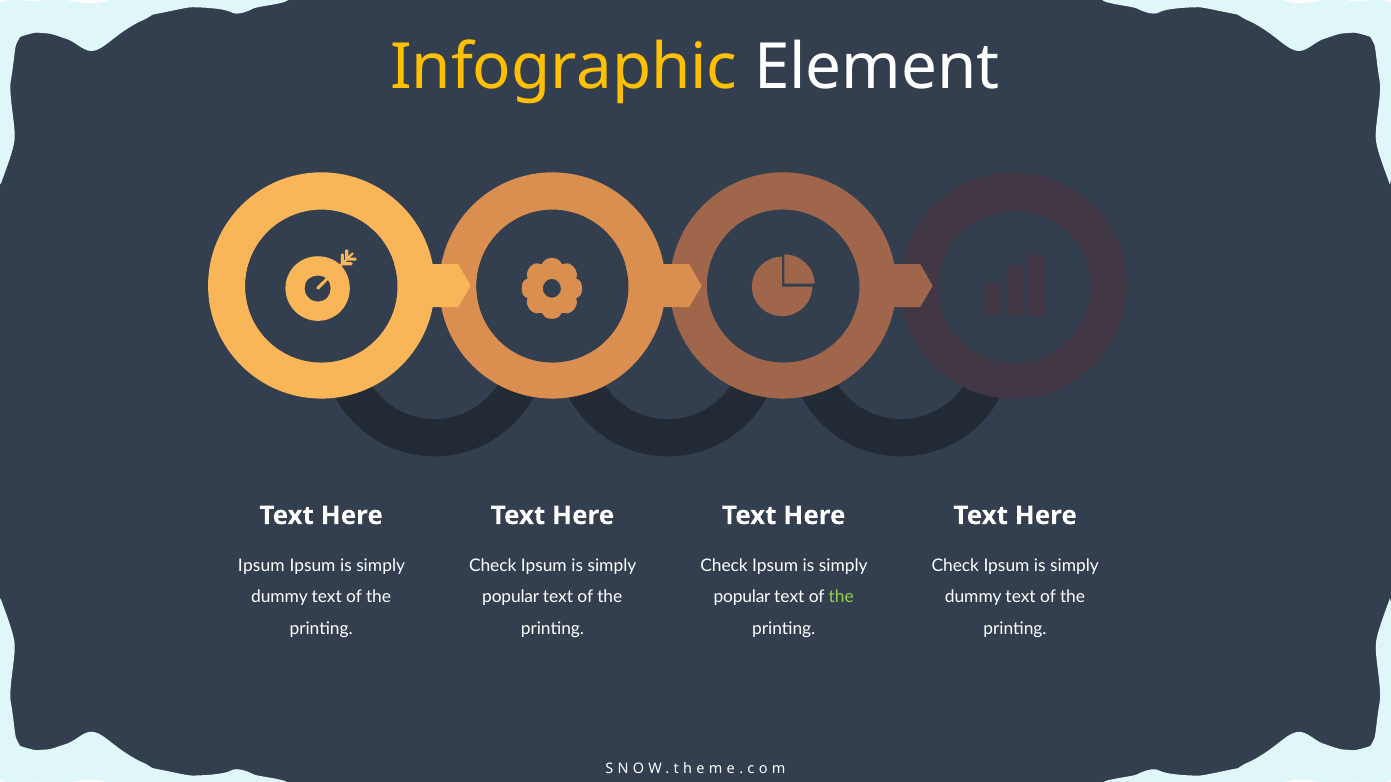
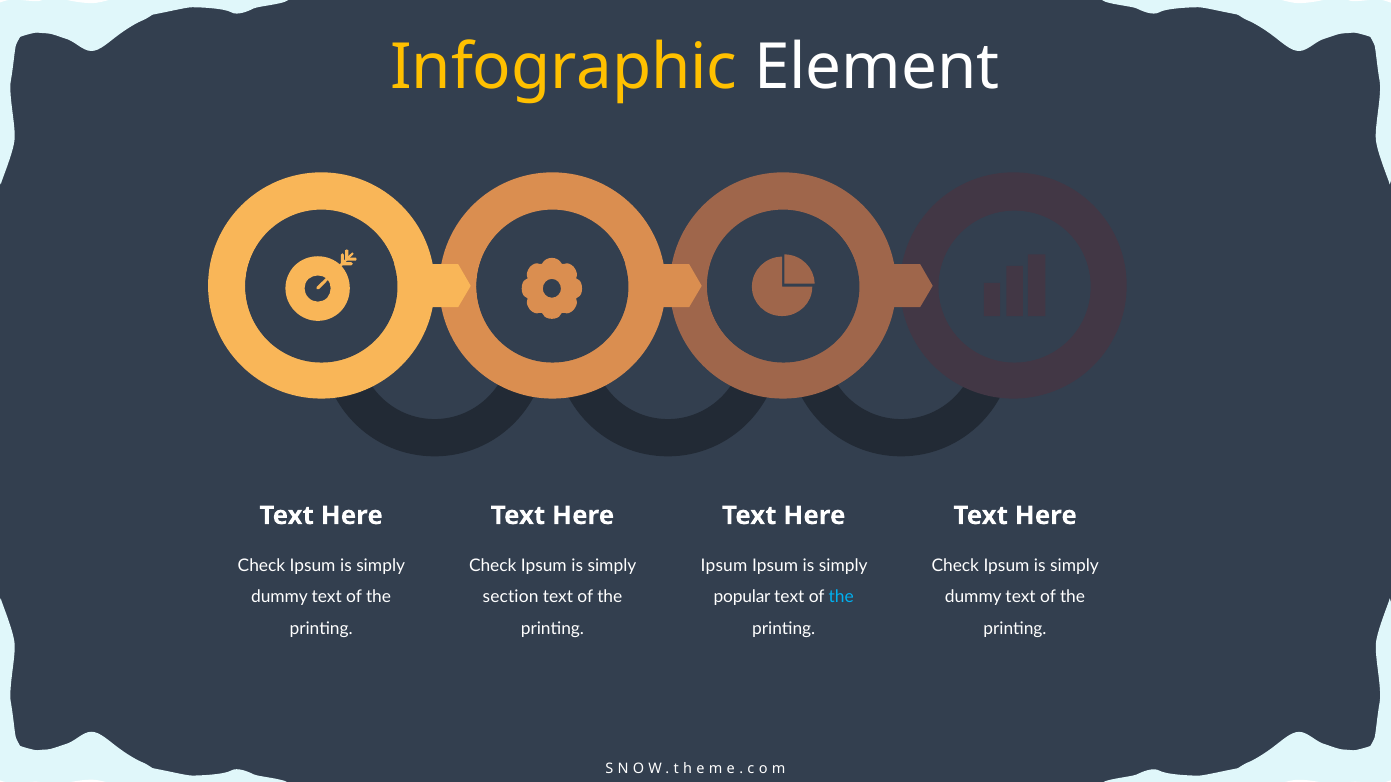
Ipsum: Ipsum -> Check (261, 566)
Check: Check -> Ipsum (724, 566)
popular: popular -> section (511, 597)
the colour: light green -> light blue (841, 597)
